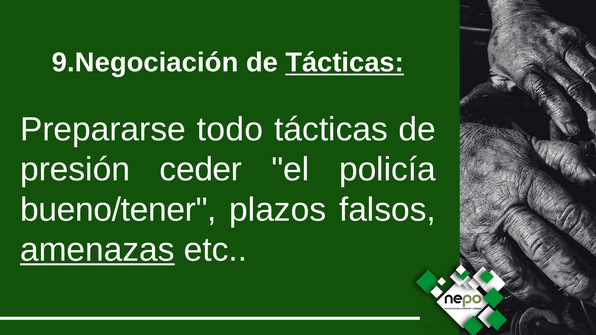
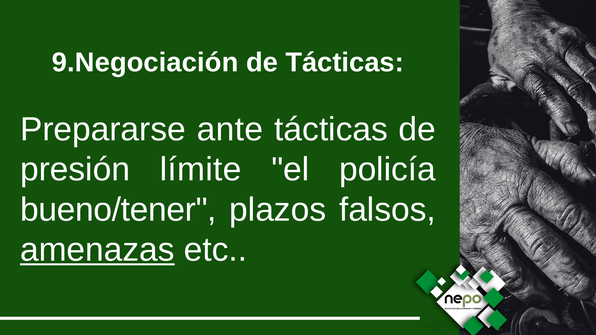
Tácticas underline: present -> none (345, 63)
todo: todo -> ante (230, 129)
ceder: ceder -> límite (201, 170)
